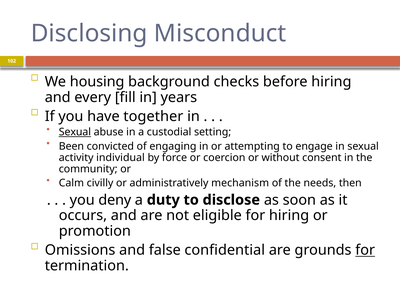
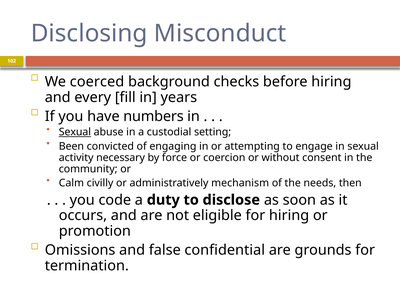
housing: housing -> coerced (97, 82)
together: together -> numbers (153, 116)
individual: individual -> necessary (121, 158)
deny: deny -> code (115, 200)
for underline: present -> none (365, 250)
